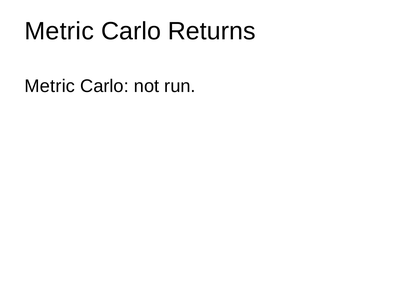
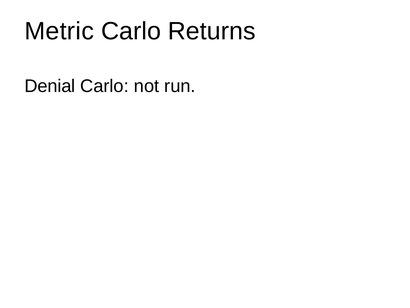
Metric: Metric -> Denial (50, 86)
